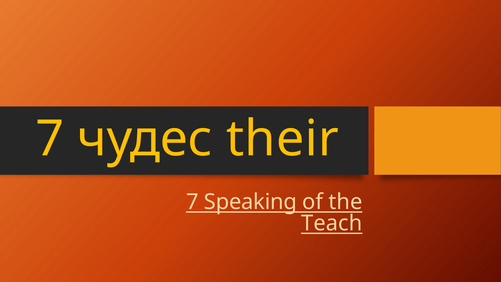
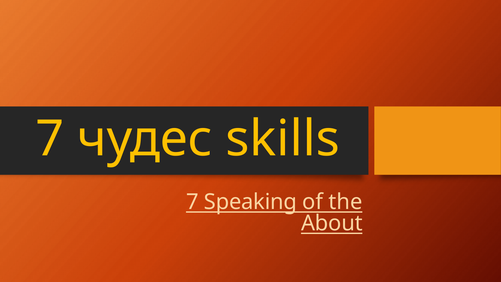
their: their -> skills (283, 139)
Teach: Teach -> About (332, 223)
